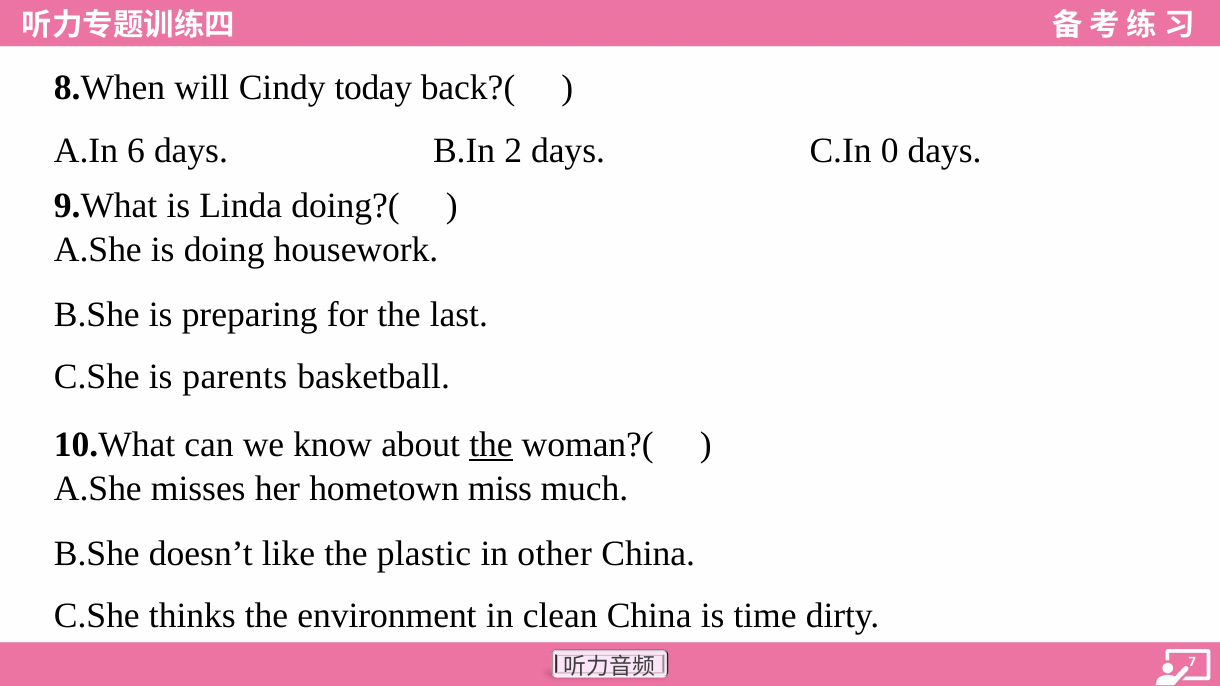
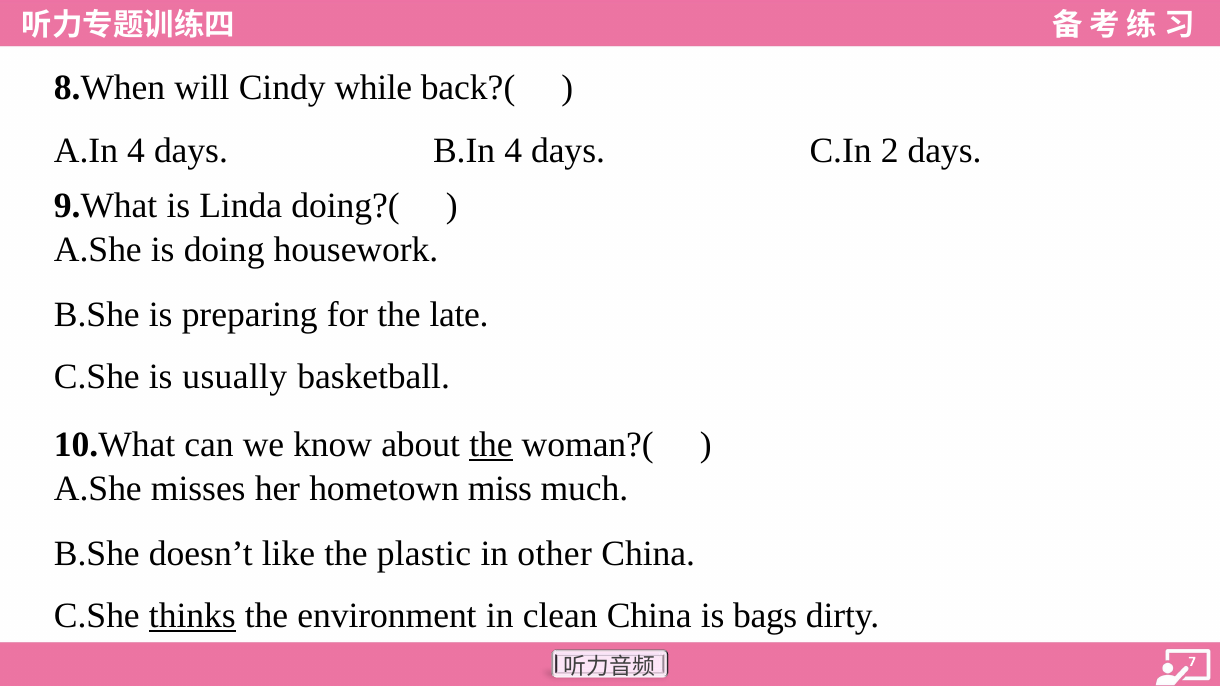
today: today -> while (373, 88)
A.In 6: 6 -> 4 (136, 150)
B.In 2: 2 -> 4 (513, 150)
0: 0 -> 2 (890, 150)
last: last -> late (459, 315)
parents: parents -> usually (235, 377)
thinks underline: none -> present (192, 616)
time: time -> bags (765, 616)
